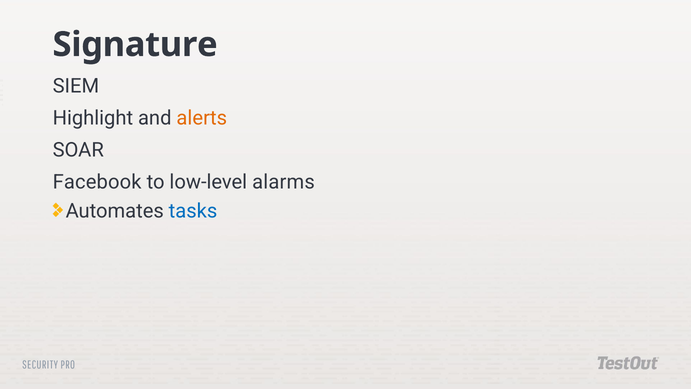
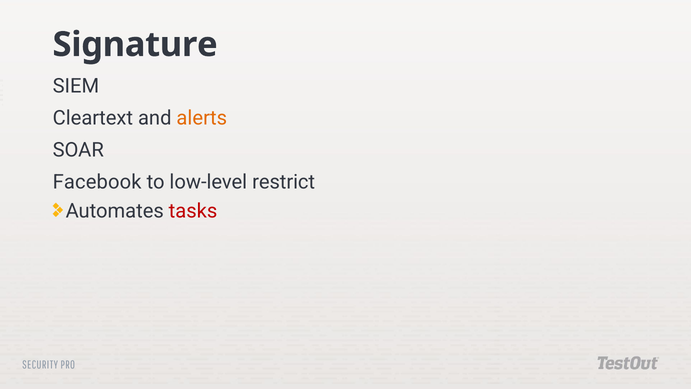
Highlight: Highlight -> Cleartext (93, 118)
alarms: alarms -> restrict (284, 182)
tasks colour: blue -> red (193, 211)
